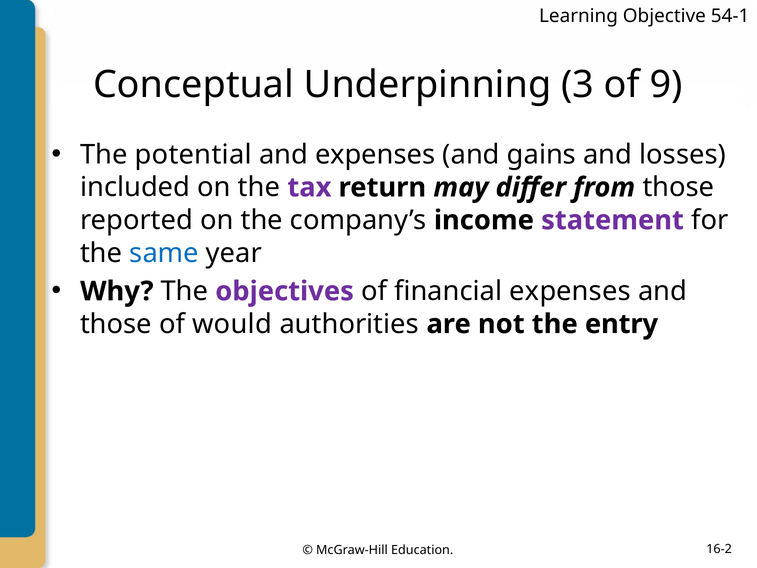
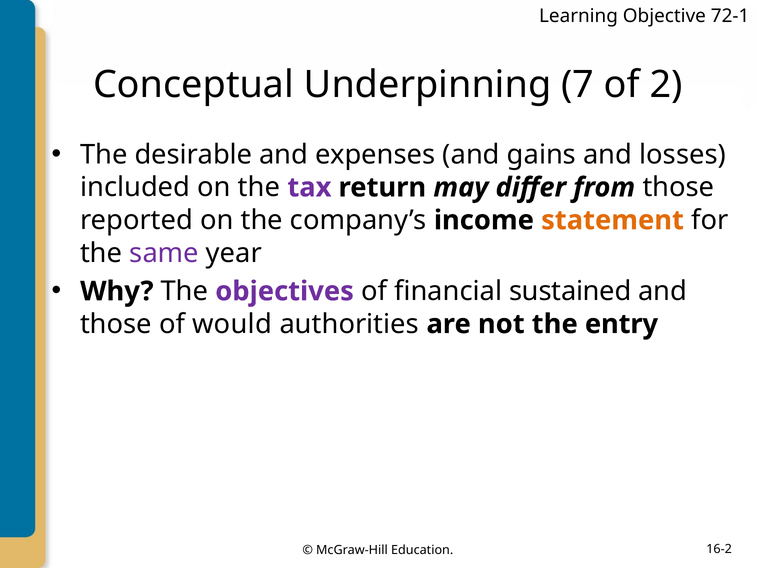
54-1: 54-1 -> 72-1 (730, 16)
3: 3 -> 7 (578, 85)
9: 9 -> 2 (666, 85)
potential: potential -> desirable (193, 155)
statement colour: purple -> orange (613, 220)
same colour: blue -> purple (164, 253)
financial expenses: expenses -> sustained (570, 291)
